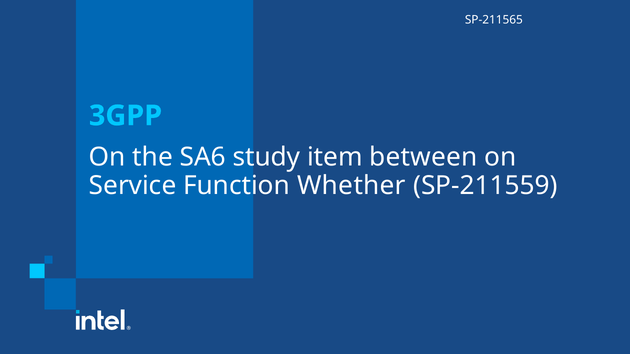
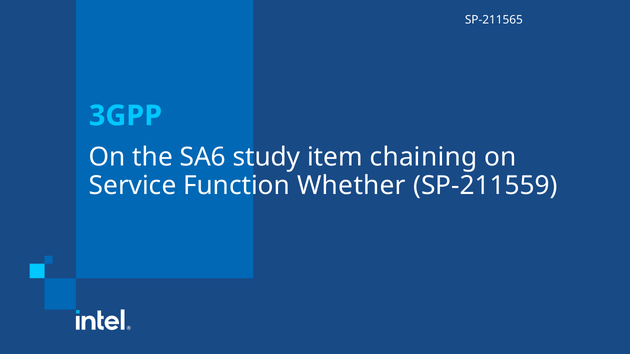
between: between -> chaining (423, 157)
